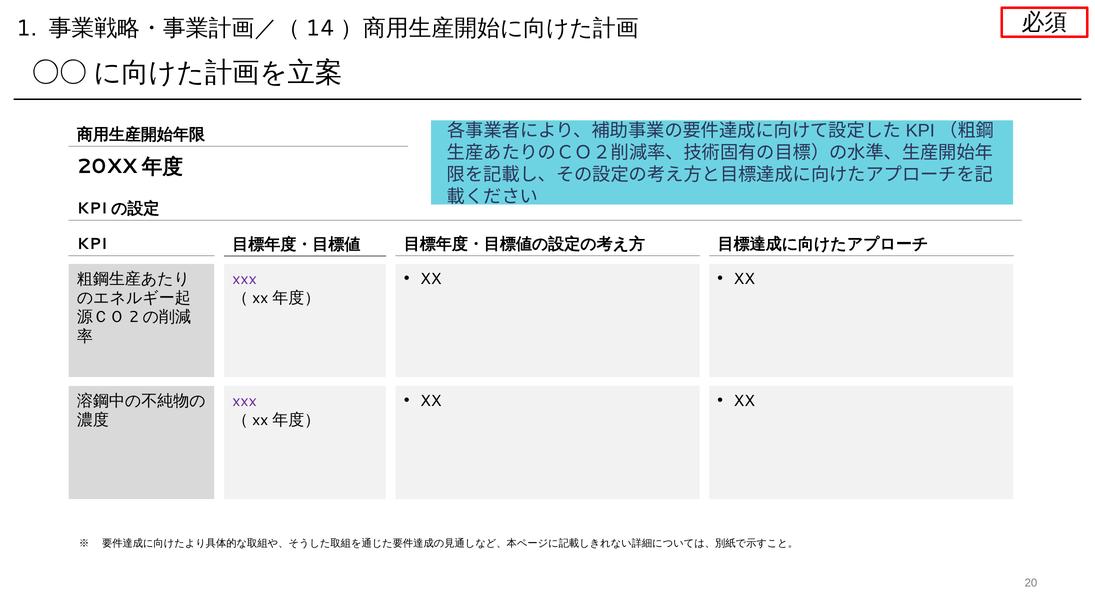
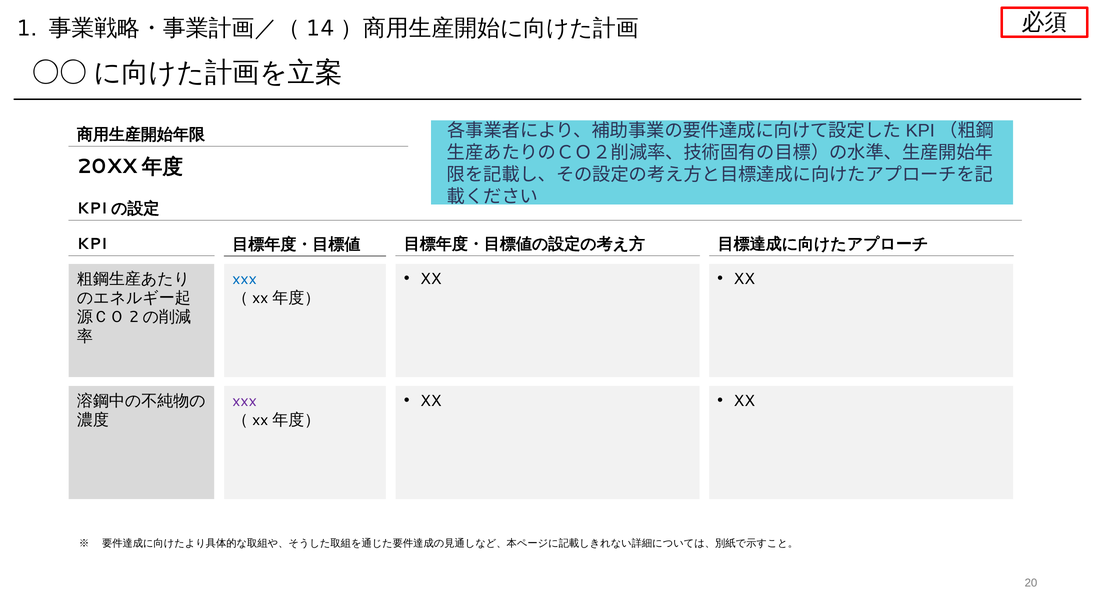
xxx colour: purple -> blue (245, 279)
